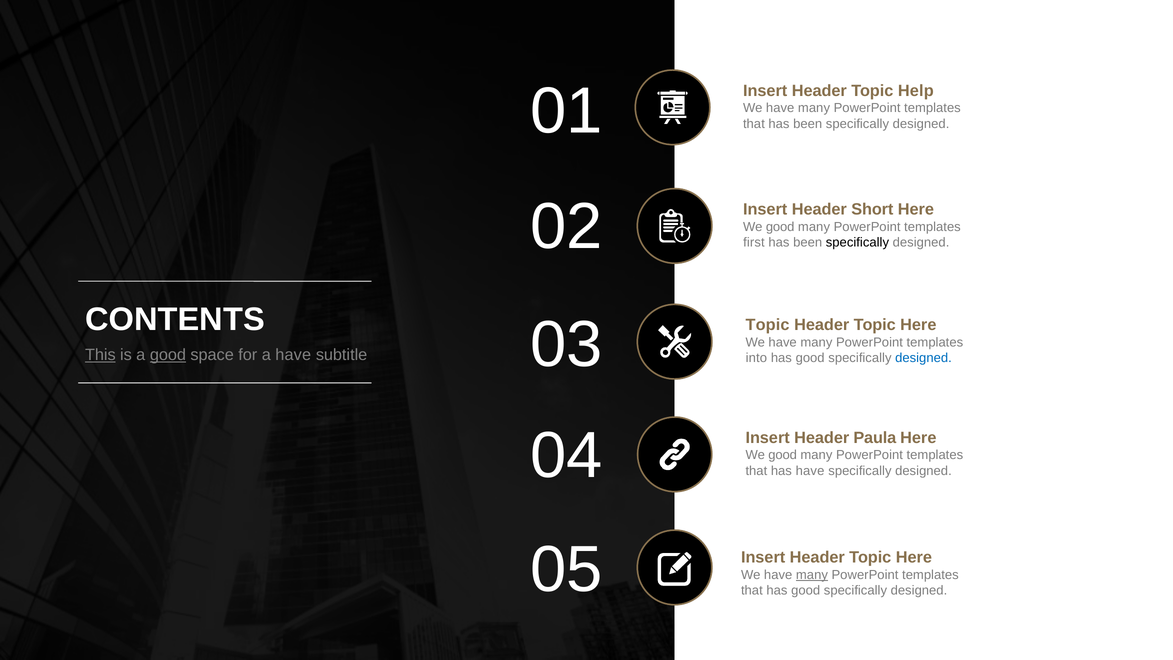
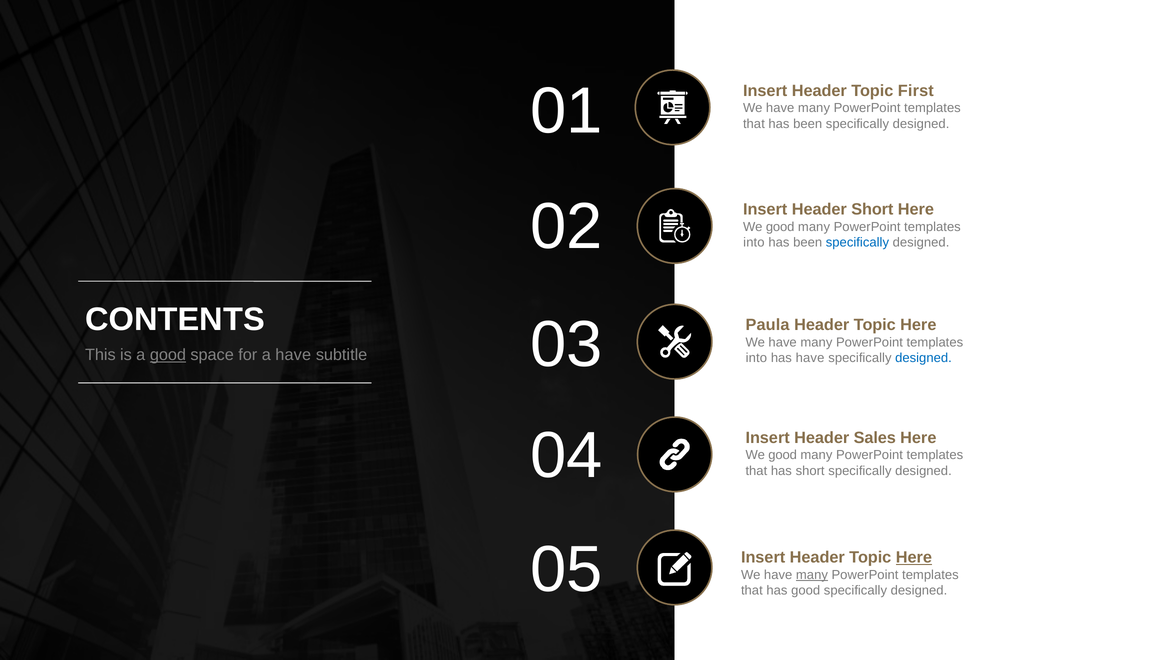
Help: Help -> First (916, 91)
first: first -> into (754, 242)
specifically colour: black -> blue (857, 242)
Topic: Topic -> Paula (768, 325)
This underline: present -> none (100, 355)
good: good -> have (810, 358)
Paula: Paula -> Sales (875, 437)
has have: have -> short (810, 470)
Here underline: none -> present (914, 557)
